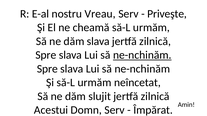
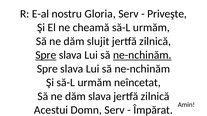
Vreau: Vreau -> Gloria (100, 14)
dăm slava: slava -> slujit (98, 41)
Spre underline: none -> present (46, 55)
dăm slujit: slujit -> slava (100, 97)
